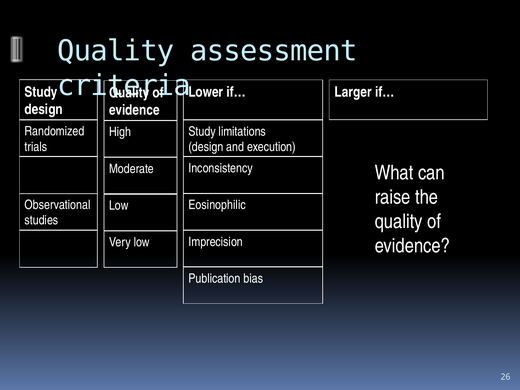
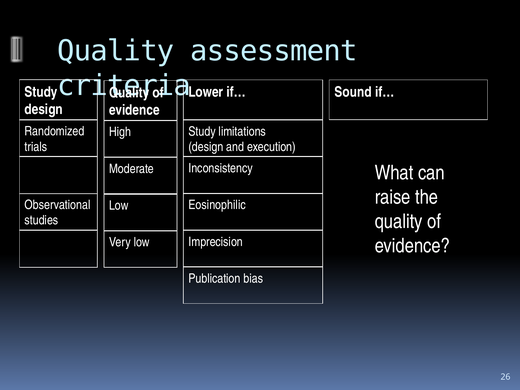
Larger: Larger -> Sound (353, 92)
